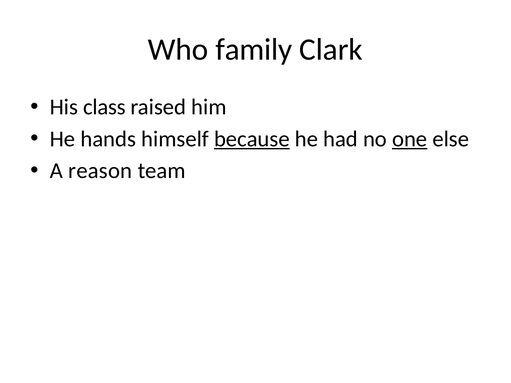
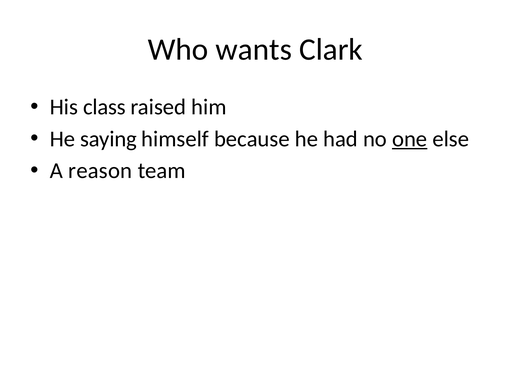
family: family -> wants (254, 49)
hands: hands -> saying (108, 139)
because underline: present -> none (252, 139)
